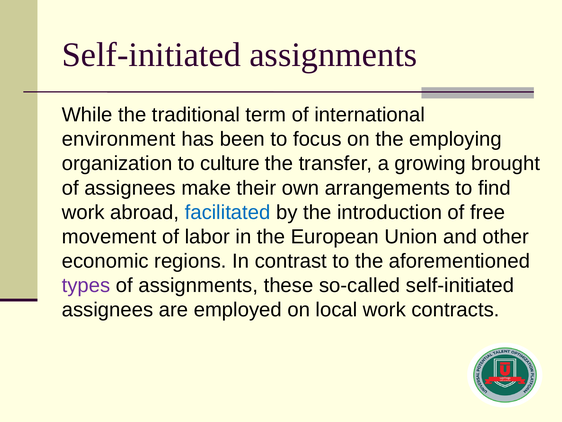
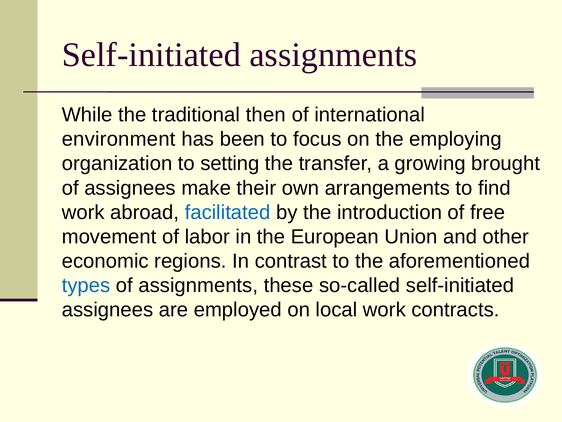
term: term -> then (266, 115)
culture: culture -> setting (230, 163)
types colour: purple -> blue (86, 285)
